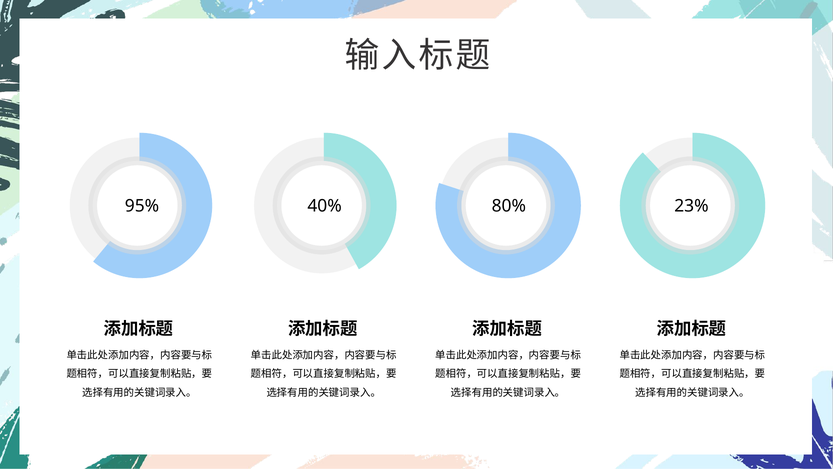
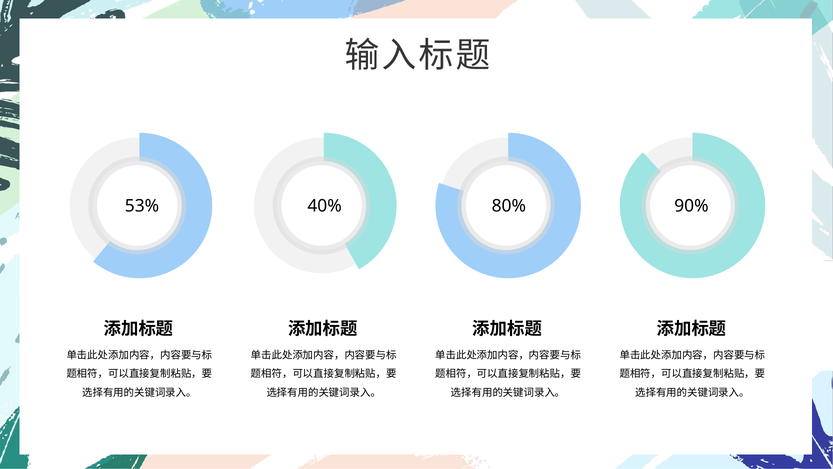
95%: 95% -> 53% (142, 206)
23%: 23% -> 90% (691, 206)
